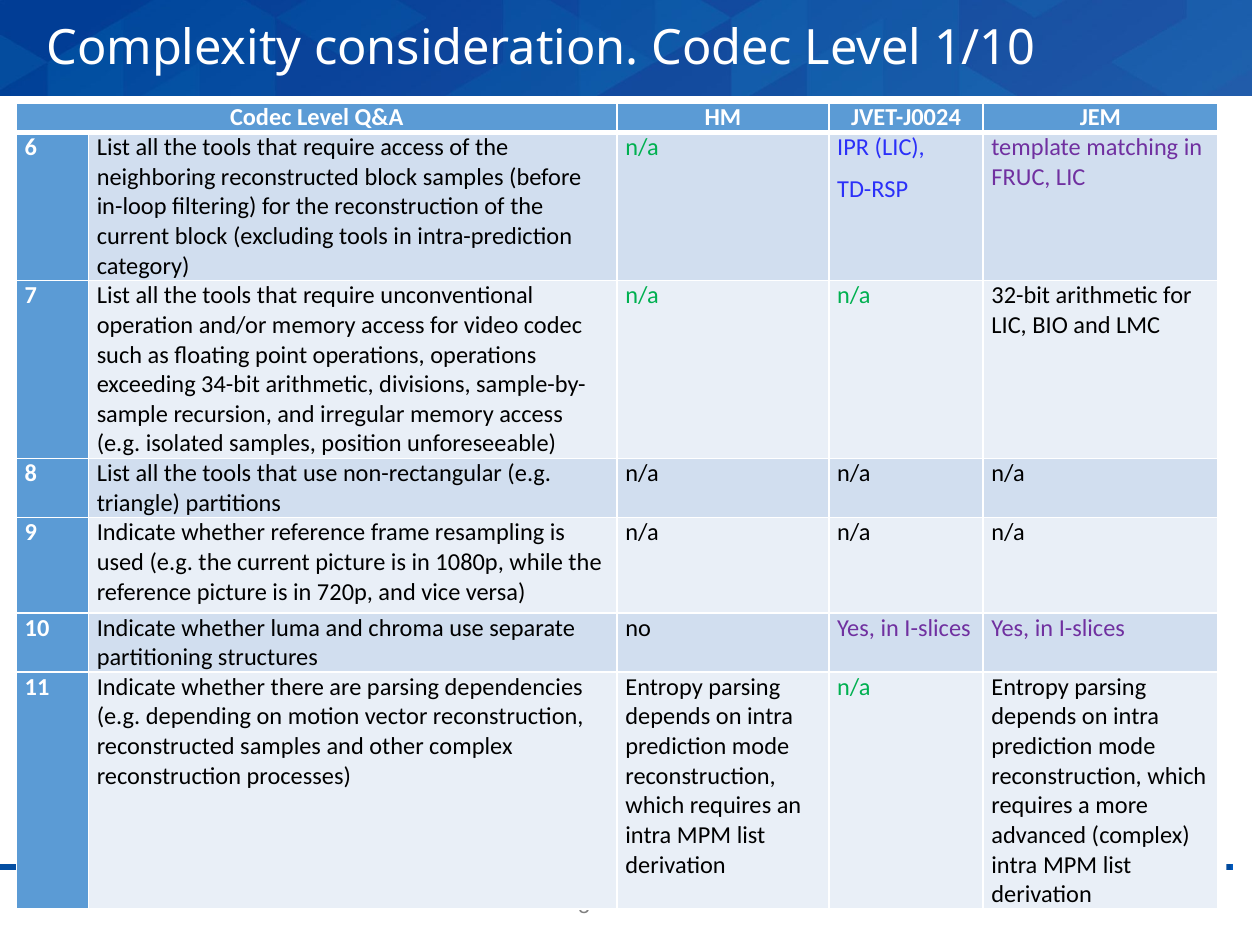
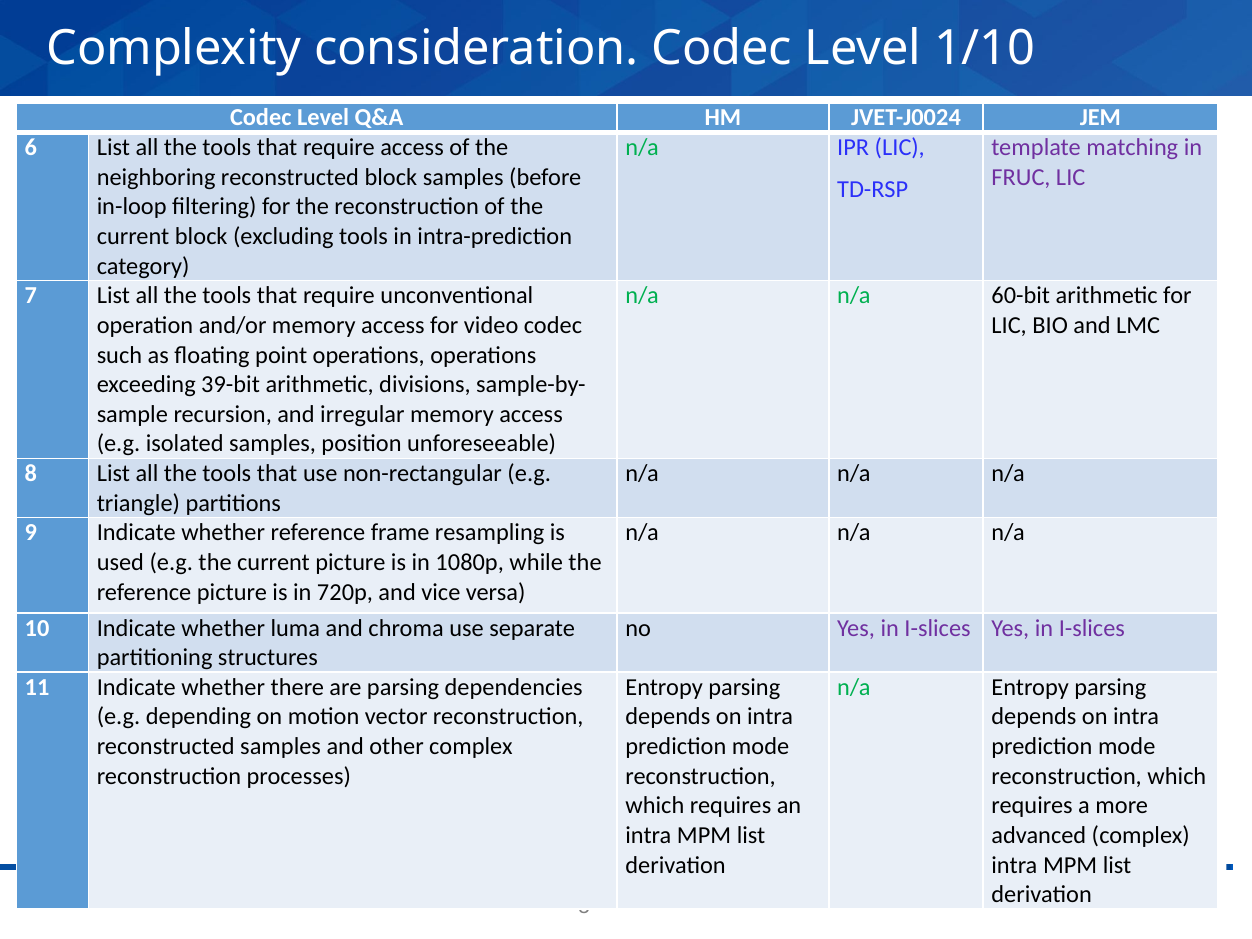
32-bit: 32-bit -> 60-bit (1021, 296)
34-bit: 34-bit -> 39-bit (231, 385)
